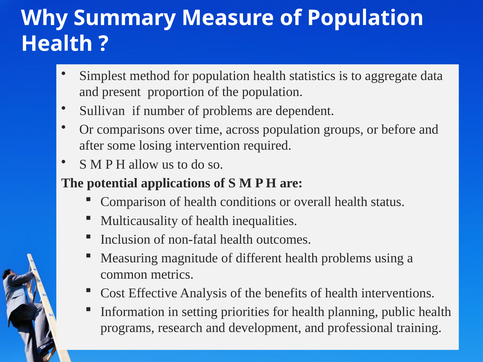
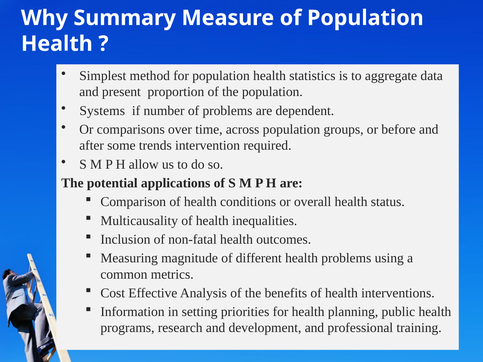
Sullivan: Sullivan -> Systems (102, 111)
losing: losing -> trends (155, 146)
